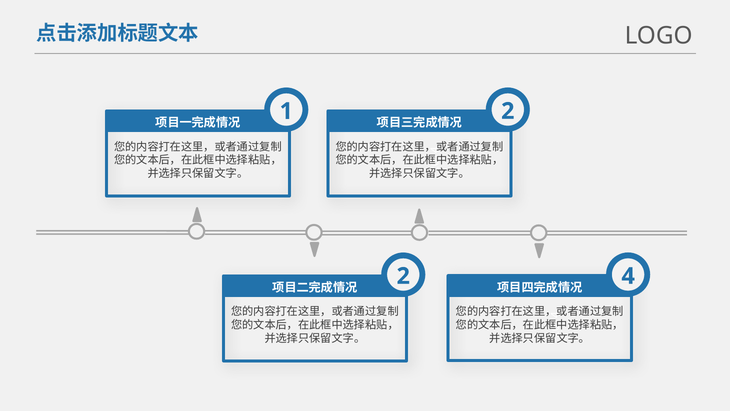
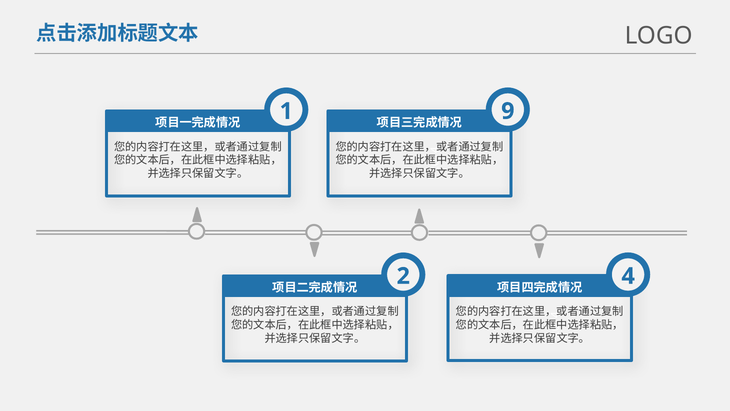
2: 2 -> 9 (508, 111)
